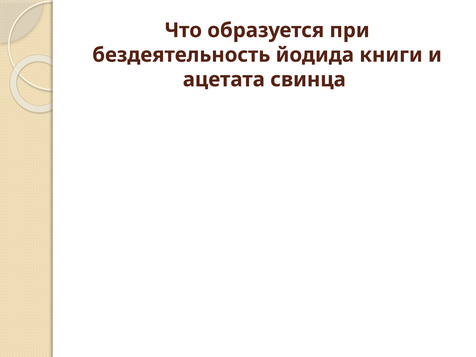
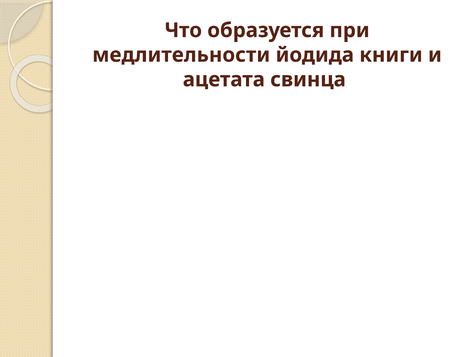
бездеятельность: бездеятельность -> медлительности (181, 55)
